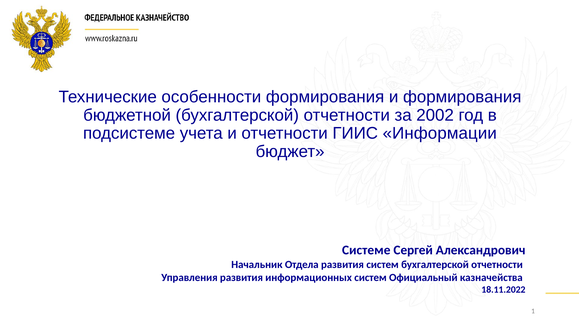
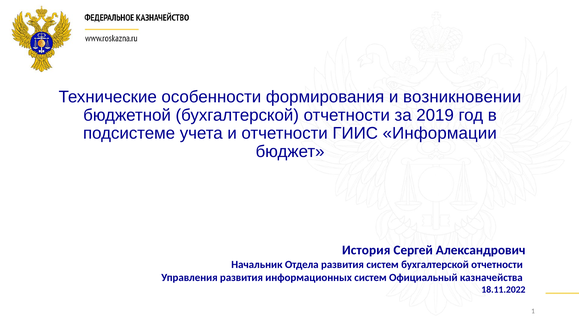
и формирования: формирования -> возникновении (462, 97)
2002: 2002 -> 2019 (435, 115)
Системе: Системе -> История (366, 250)
